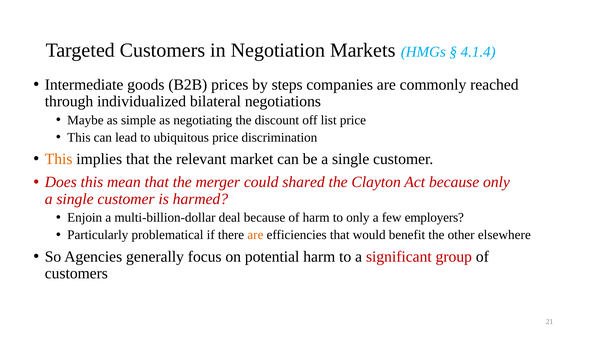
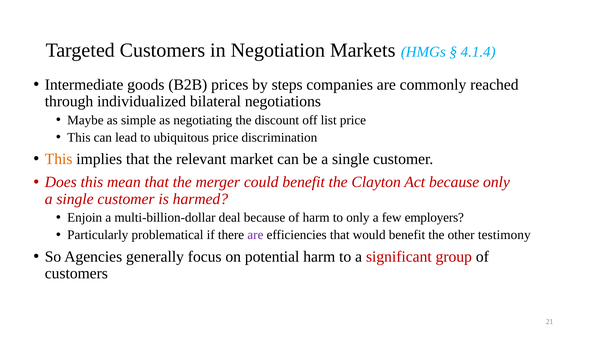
could shared: shared -> benefit (304, 182)
are colour: orange -> purple (255, 235)
elsewhere: elsewhere -> testimony (504, 235)
